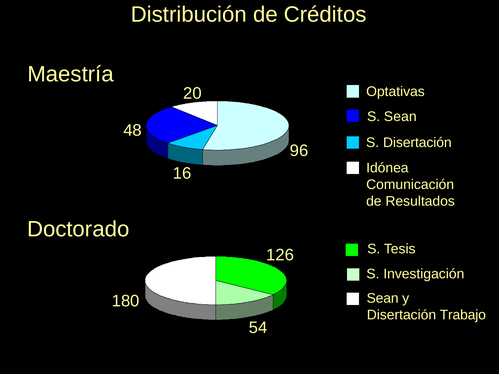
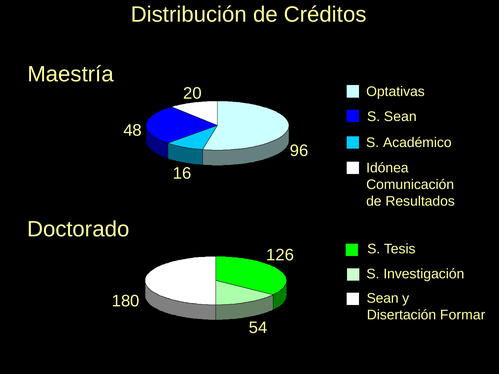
S Disertación: Disertación -> Académico (417, 143)
Trabajo: Trabajo -> Formar (463, 315)
